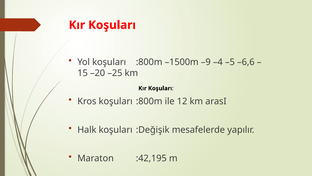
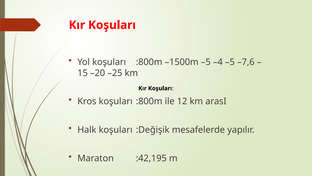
–1500m –9: –9 -> –5 (206, 62)
–6,6: –6,6 -> –7,6 (246, 62)
